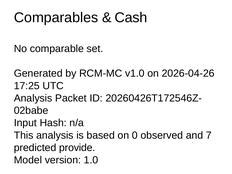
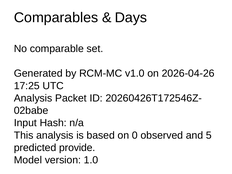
Cash: Cash -> Days (131, 18)
7: 7 -> 5 (209, 135)
